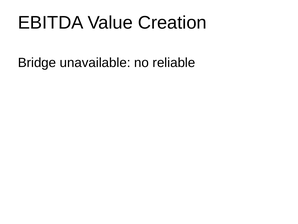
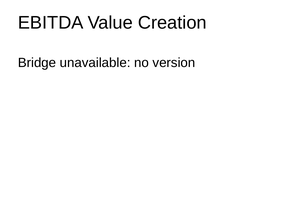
reliable: reliable -> version (174, 62)
